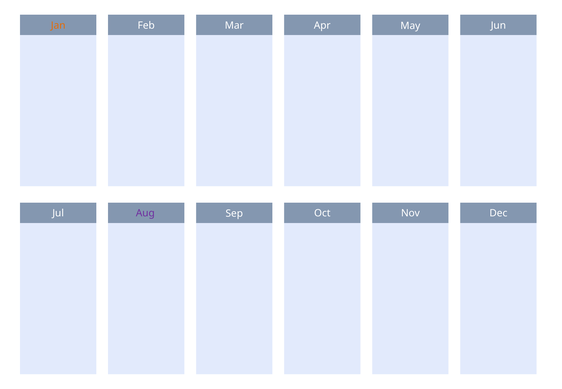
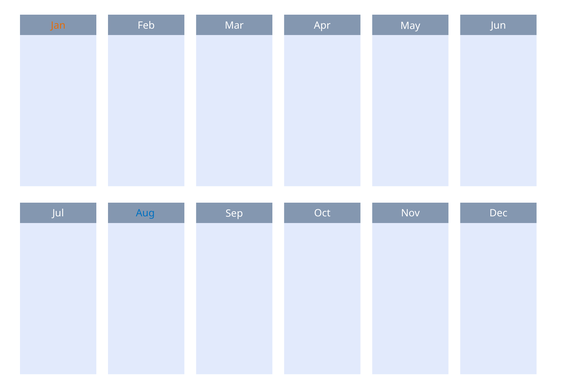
Aug colour: purple -> blue (145, 213)
